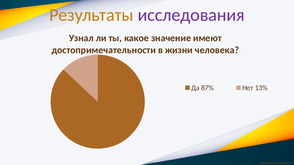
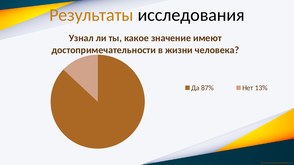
исследования colour: purple -> black (191, 15)
